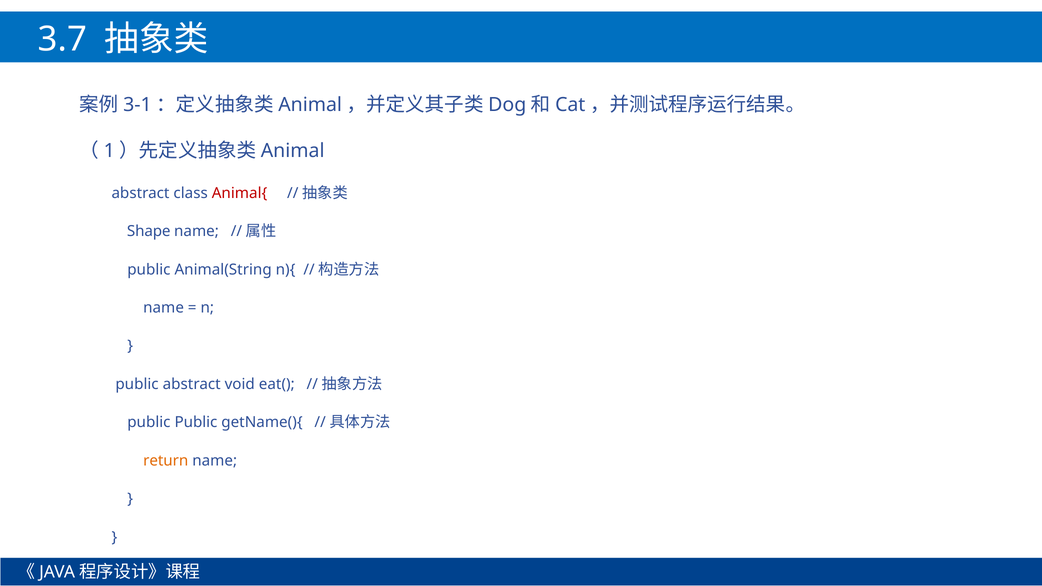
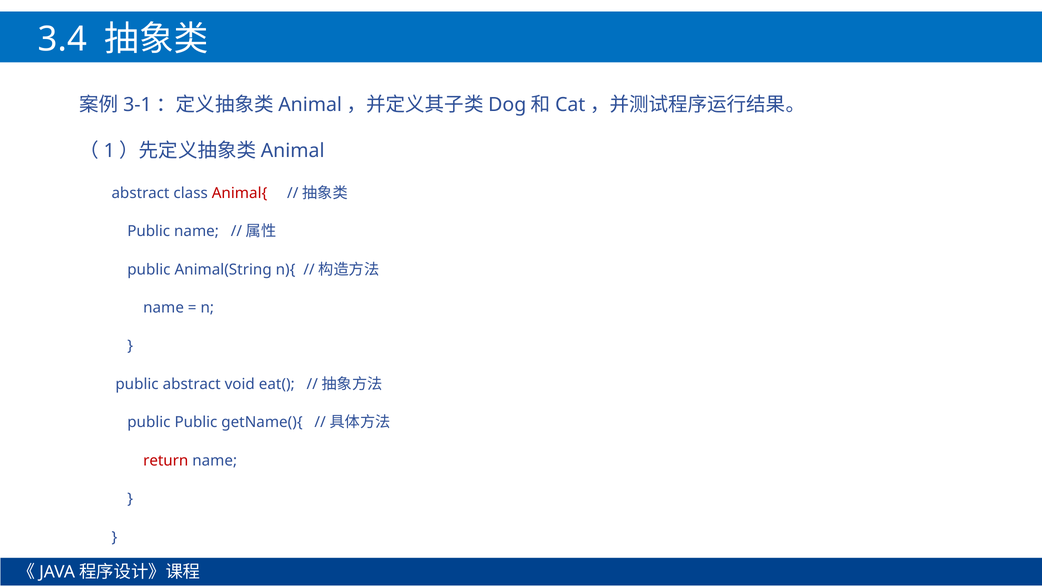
3.7: 3.7 -> 3.4 (62, 39)
Shape: Shape -> Public (149, 231)
return colour: orange -> red (166, 461)
